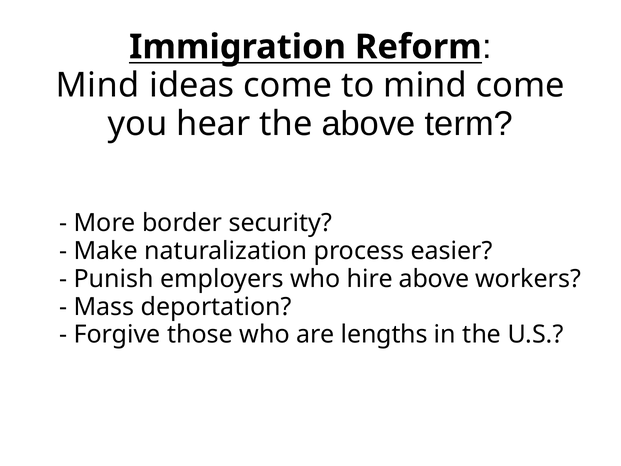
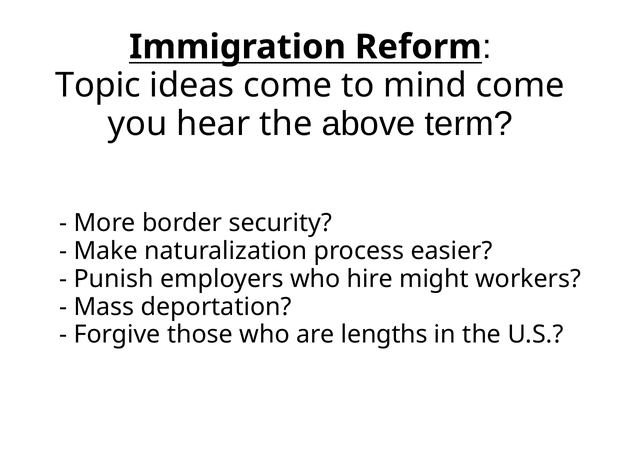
Mind: Mind -> Topic (98, 85)
hire above: above -> might (434, 279)
